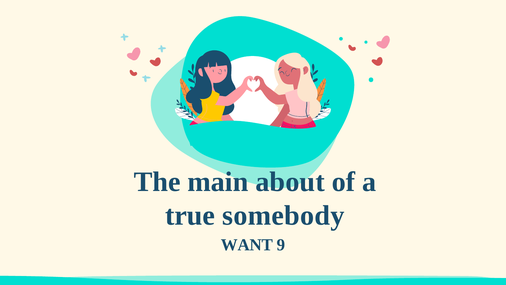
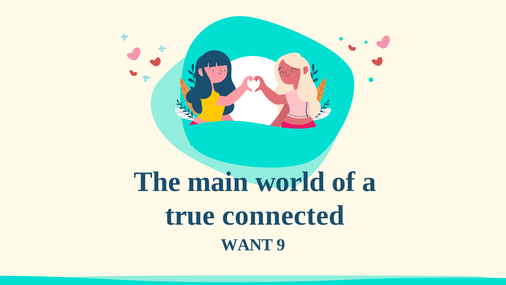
about: about -> world (290, 182)
somebody: somebody -> connected (283, 215)
